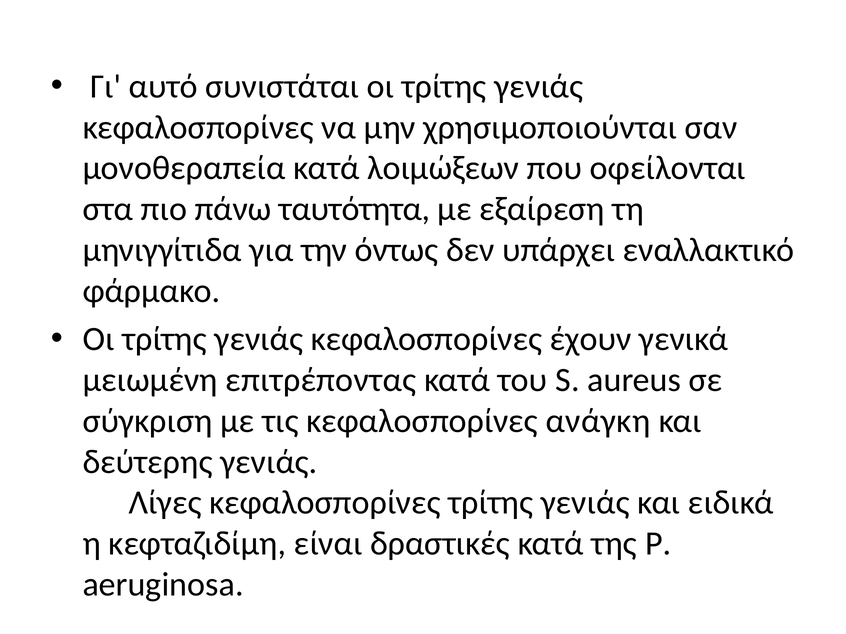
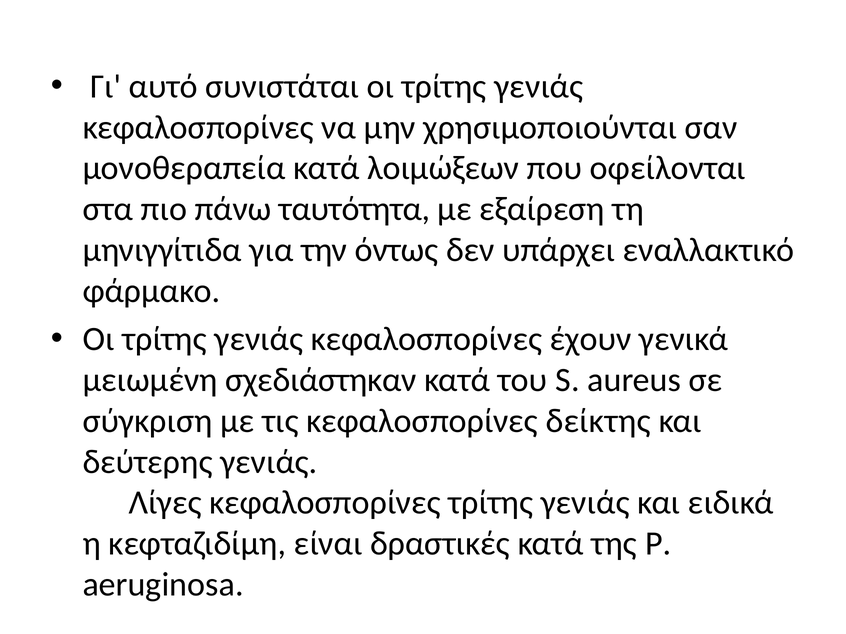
επιτρέποντας: επιτρέποντας -> σχεδιάστηκαν (321, 380)
ανάγκη: ανάγκη -> δείκτης (598, 421)
